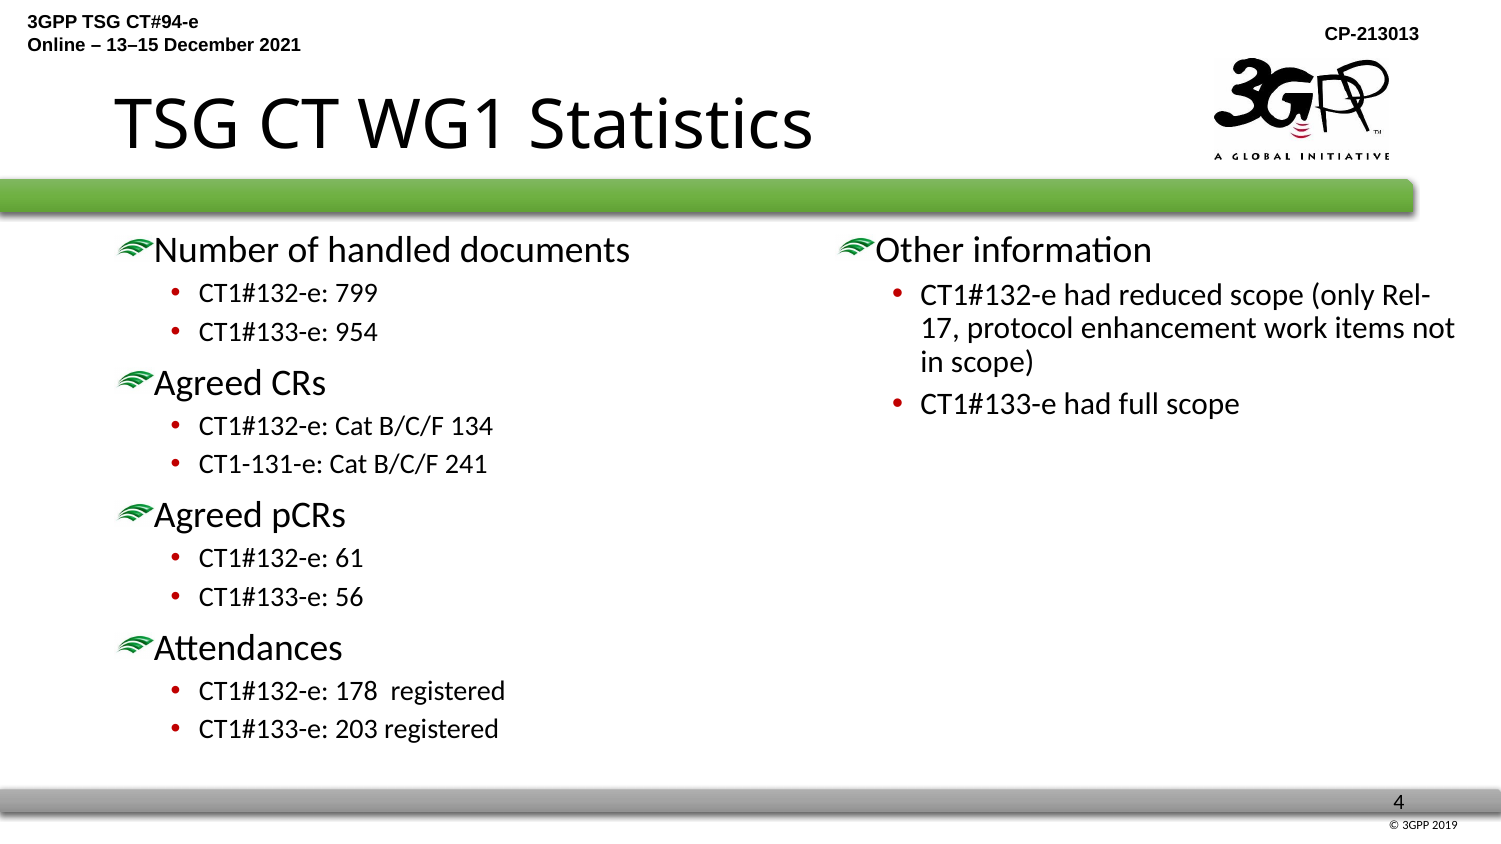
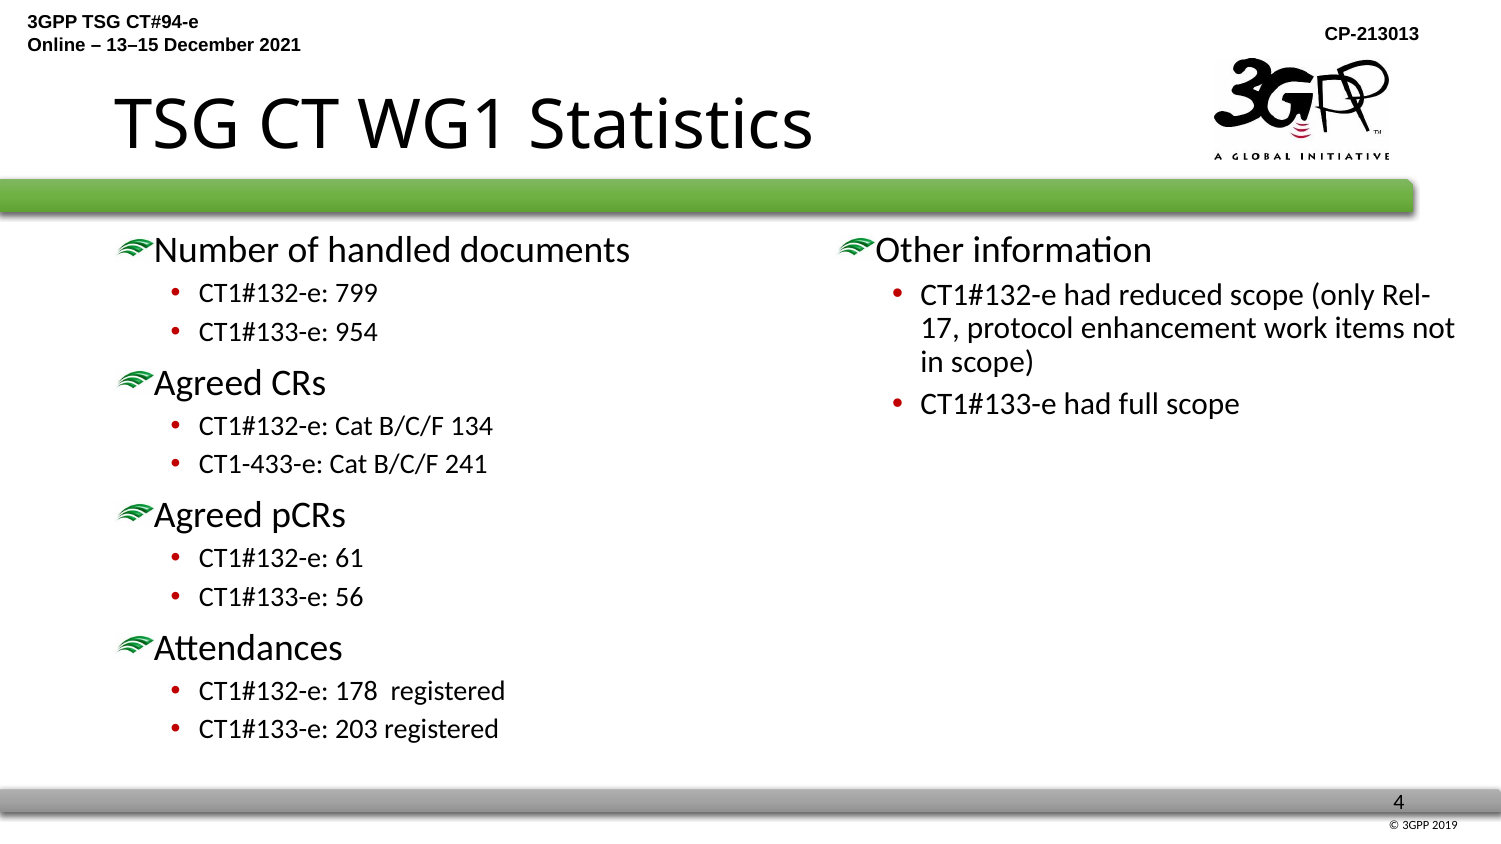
CT1-131-e: CT1-131-e -> CT1-433-e (261, 464)
